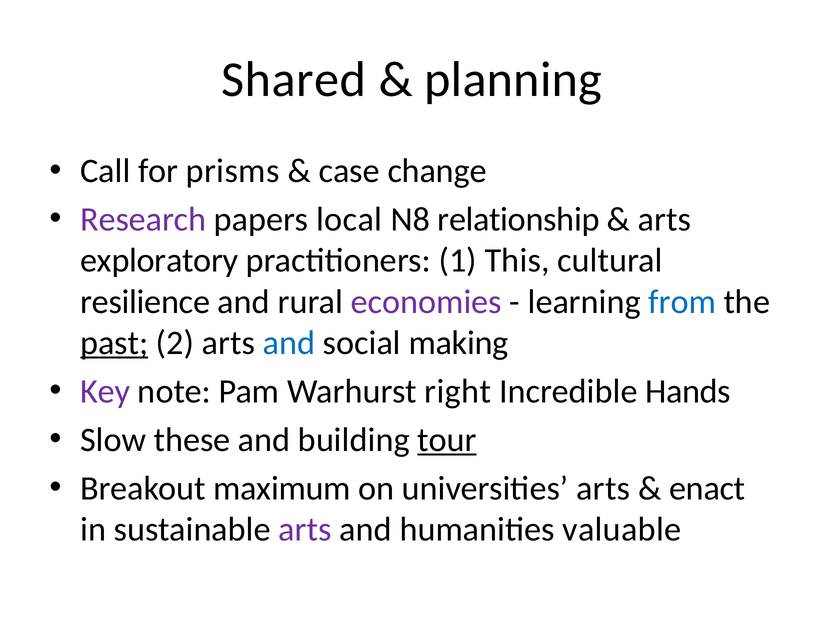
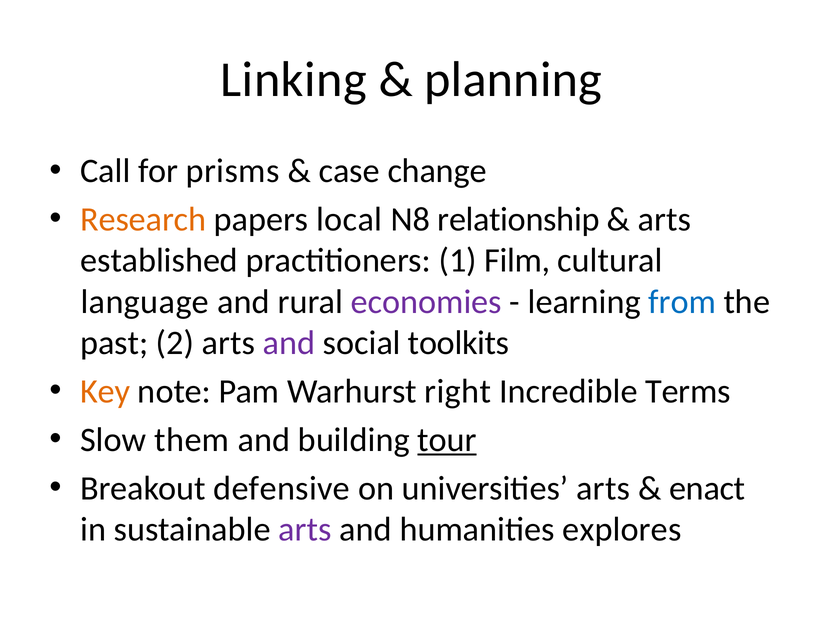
Shared: Shared -> Linking (294, 80)
Research colour: purple -> orange (143, 220)
exploratory: exploratory -> established (159, 261)
This: This -> Film (517, 261)
resilience: resilience -> language (145, 302)
past underline: present -> none (114, 343)
and colour: blue -> purple (289, 343)
making: making -> toolkits (459, 343)
Key colour: purple -> orange (105, 392)
Hands: Hands -> Terms (688, 392)
these: these -> them (192, 440)
maximum: maximum -> defensive (282, 488)
valuable: valuable -> explores (622, 530)
